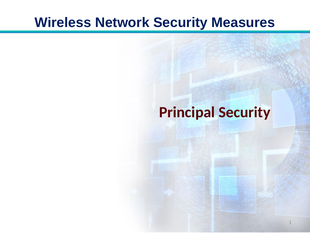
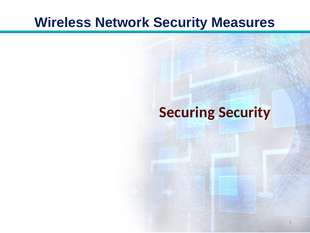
Principal: Principal -> Securing (187, 112)
